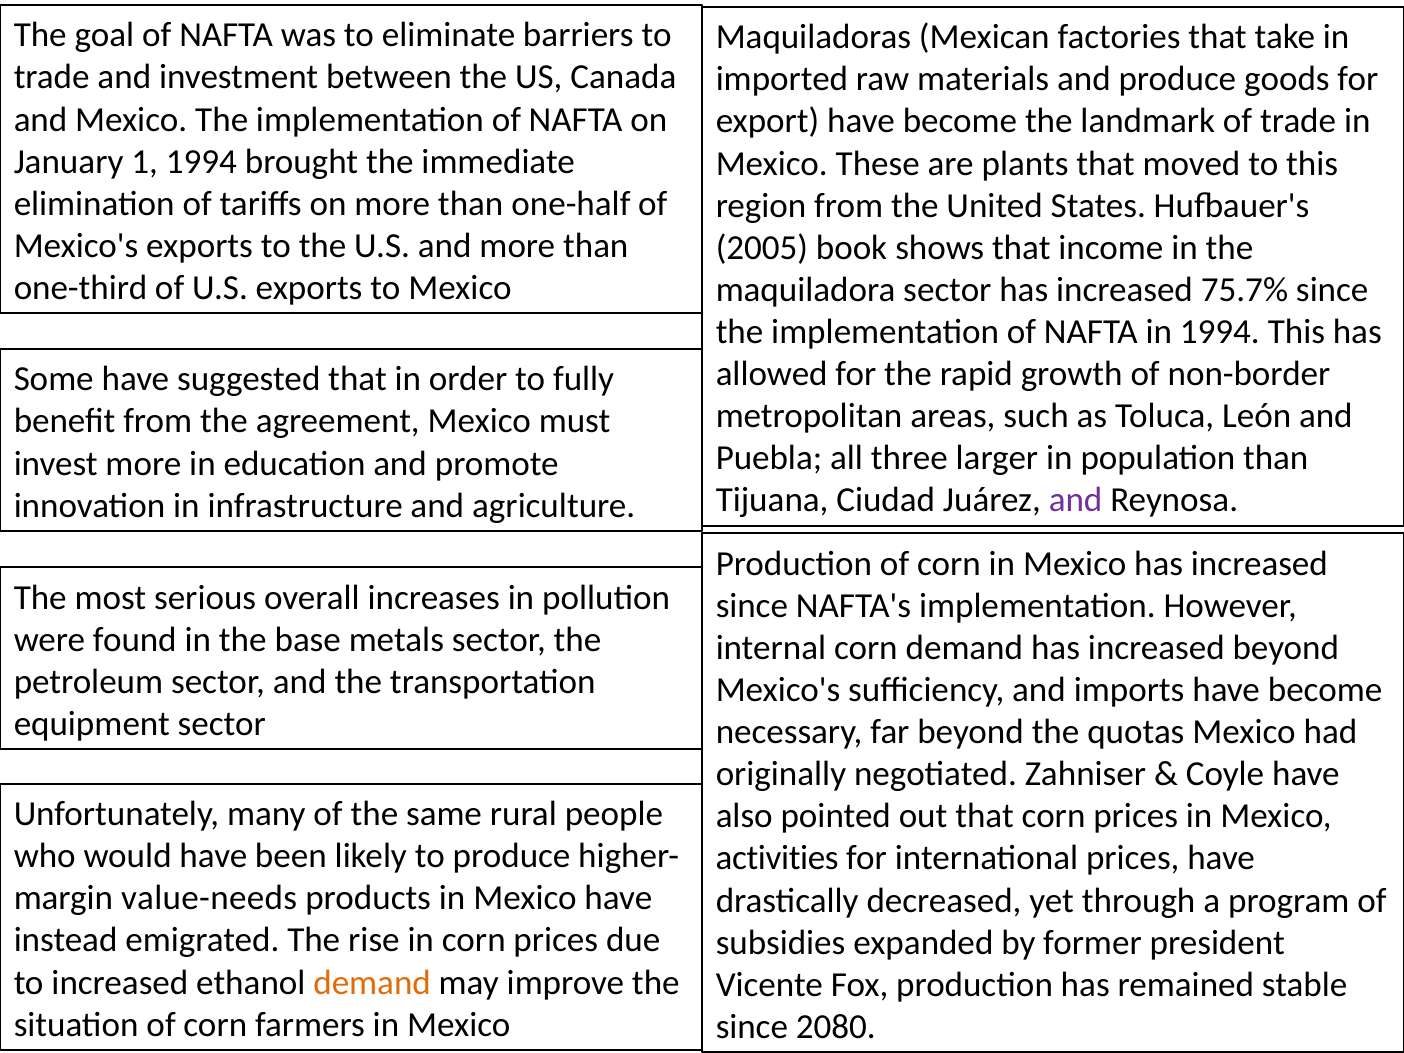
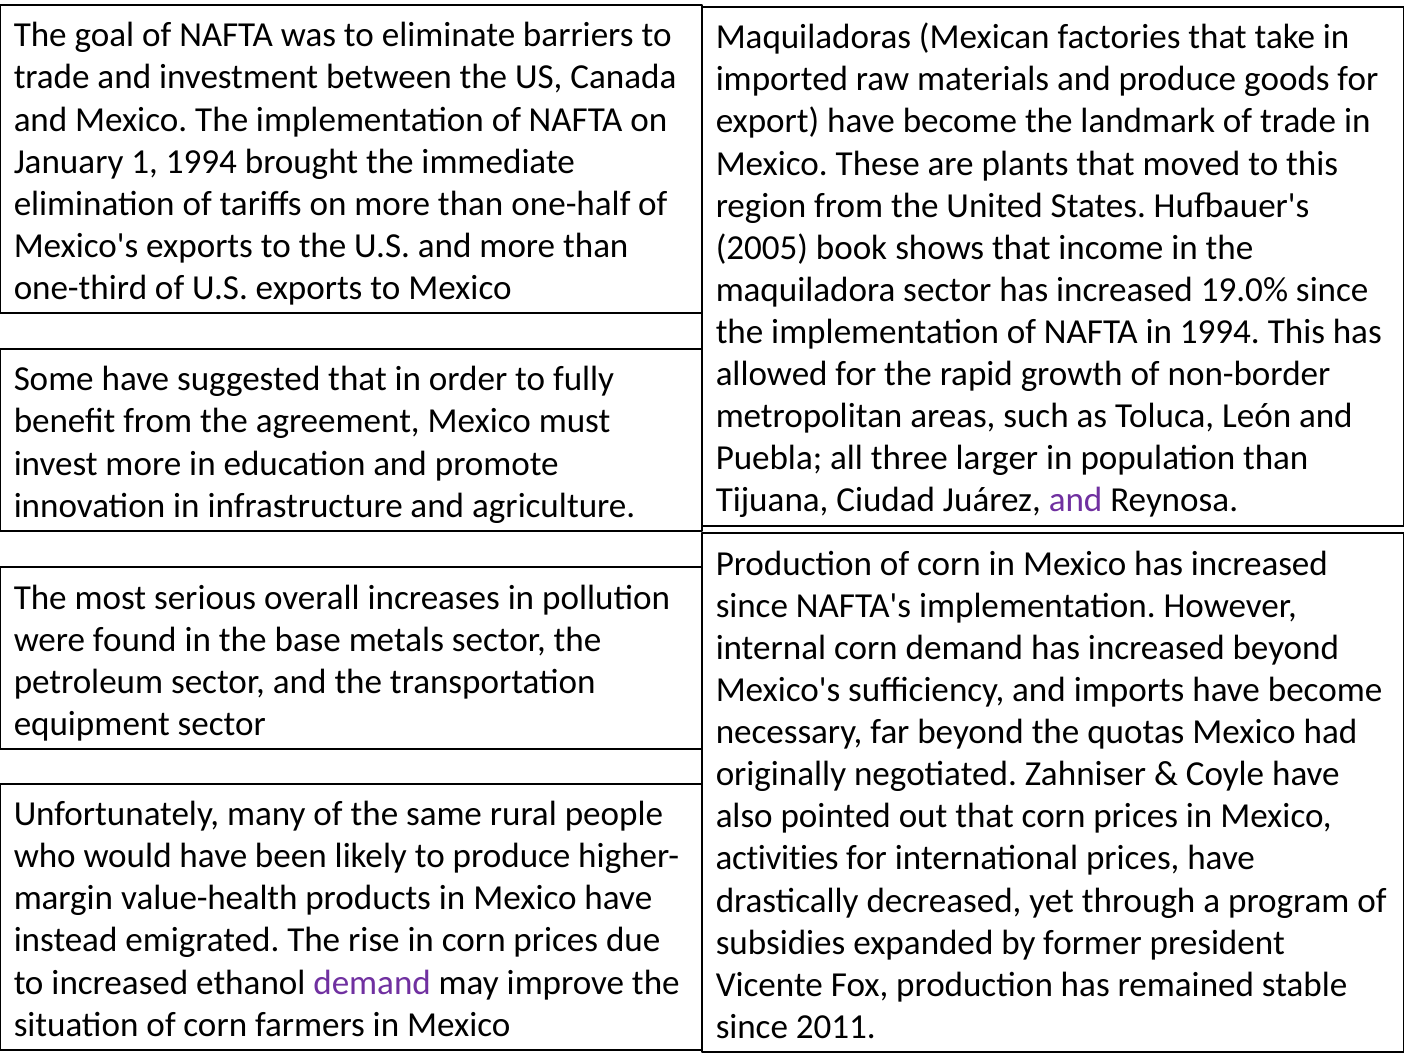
75.7%: 75.7% -> 19.0% (1244, 290)
value-needs: value-needs -> value-health (209, 898)
demand colour: orange -> purple (372, 982)
2080: 2080 -> 2011 (836, 1027)
